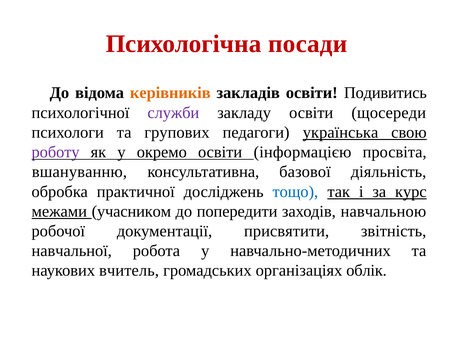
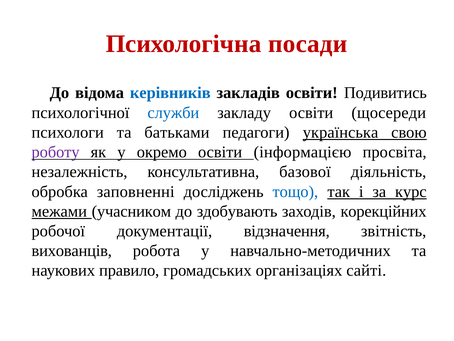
керівників colour: orange -> blue (170, 93)
служби colour: purple -> blue (173, 112)
групових: групових -> батьками (177, 132)
вшануванню: вшануванню -> незалежність (80, 172)
практичної: практичної -> заповненні (136, 191)
попередити: попередити -> здобувають (237, 211)
навчальною: навчальною -> корекційних (384, 211)
присвятити: присвятити -> відзначення (287, 231)
навчальної: навчальної -> вихованців (72, 250)
вчитель: вчитель -> правило (129, 270)
облік: облік -> сайті (366, 270)
